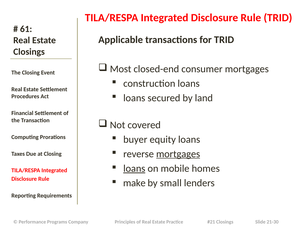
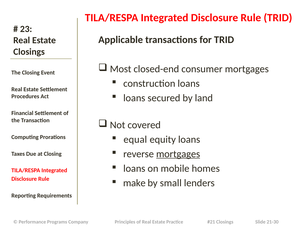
61: 61 -> 23 (26, 29)
buyer: buyer -> equal (135, 140)
loans underline: present -> none (134, 169)
